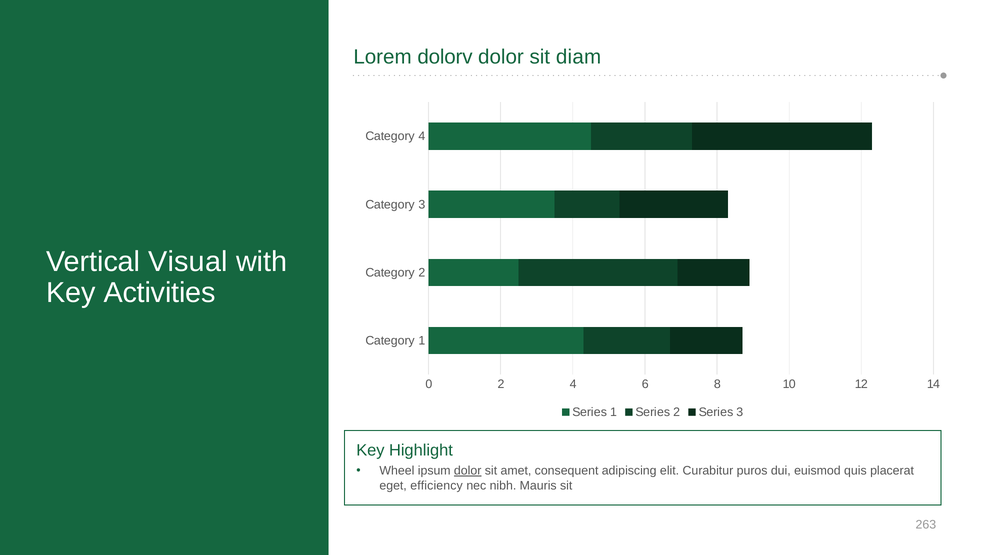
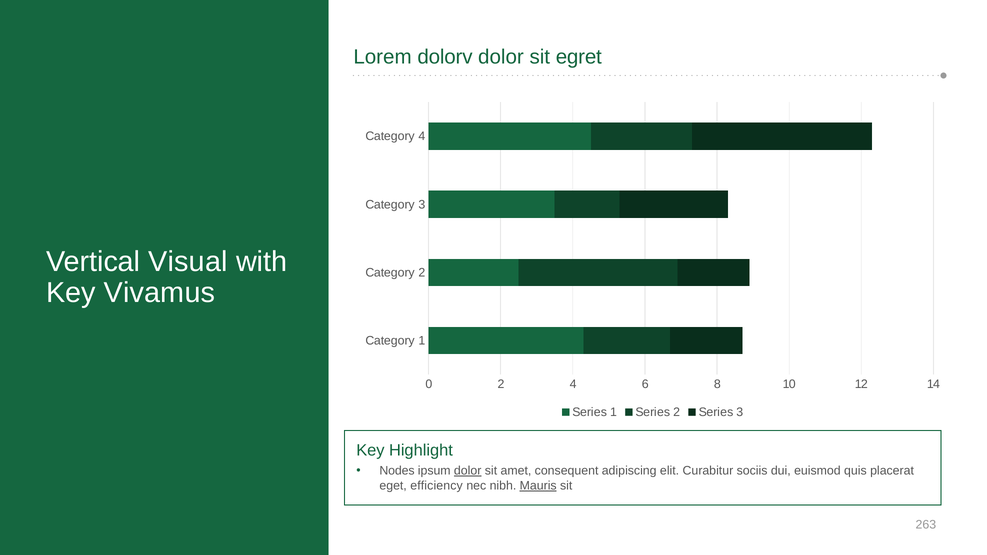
diam: diam -> egret (579, 57)
Activities: Activities -> Vivamus (159, 293)
Wheel: Wheel -> Nodes (397, 471)
puros: puros -> sociis (752, 471)
Mauris underline: none -> present (538, 486)
